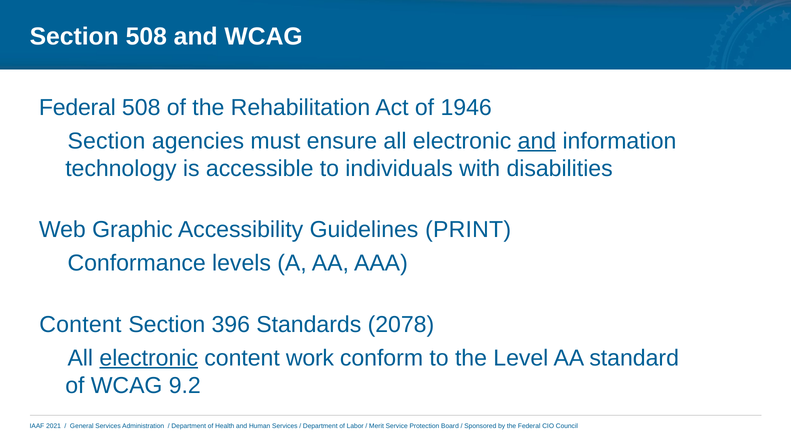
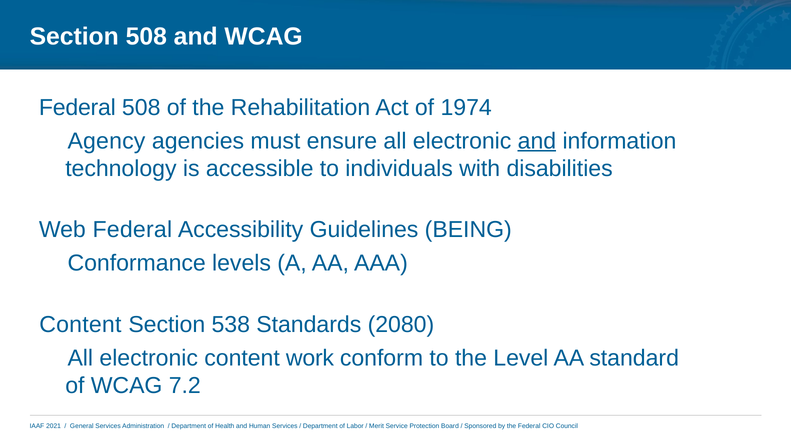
1946: 1946 -> 1974 (466, 107)
Section: Section -> Agency (106, 141)
Web Graphic: Graphic -> Federal (132, 230)
PRINT: PRINT -> BEING (468, 230)
396: 396 -> 538 (231, 324)
2078: 2078 -> 2080 (401, 324)
electronic underline: present -> none (149, 358)
9.2: 9.2 -> 7.2 (185, 386)
